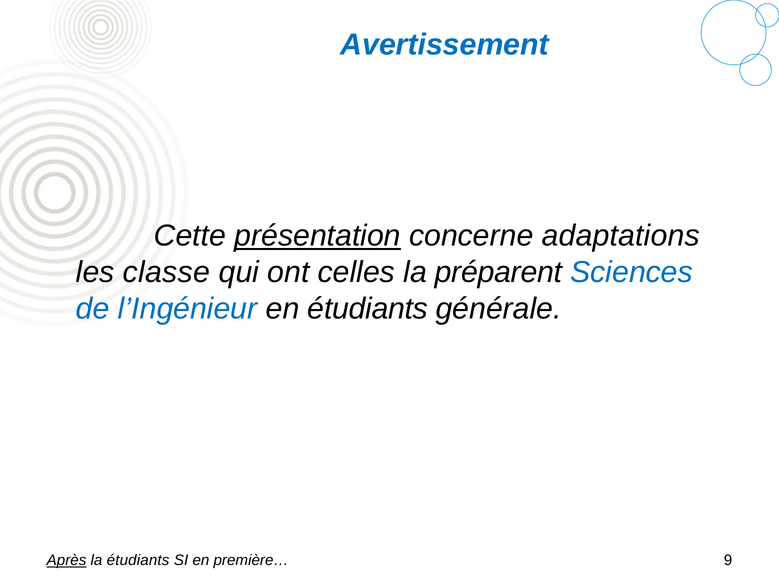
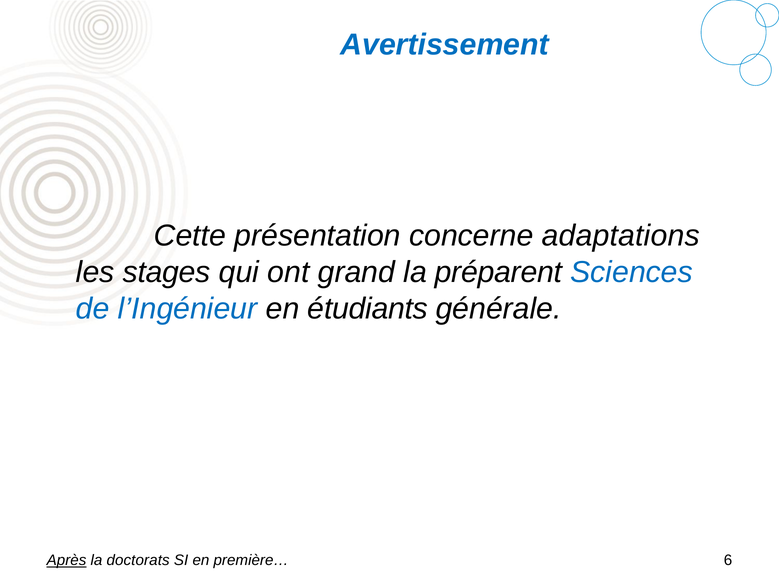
présentation underline: present -> none (318, 236)
classe: classe -> stages (167, 272)
celles: celles -> grand (356, 272)
la étudiants: étudiants -> doctorats (138, 561)
9: 9 -> 6 (728, 561)
